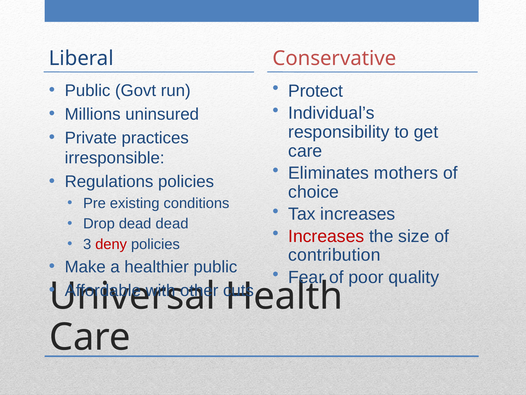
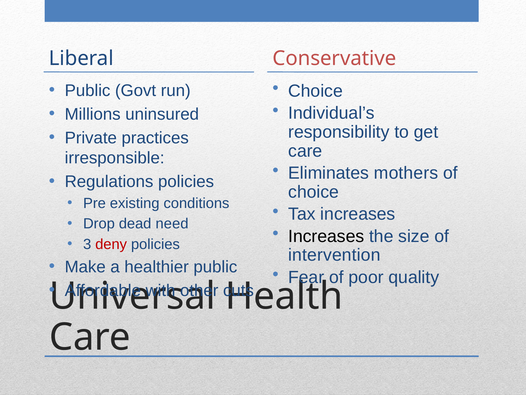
Protect: Protect -> Choice (316, 91)
dead dead: dead -> need (172, 224)
Increases colour: red -> black (326, 236)
contribution: contribution -> intervention (334, 255)
